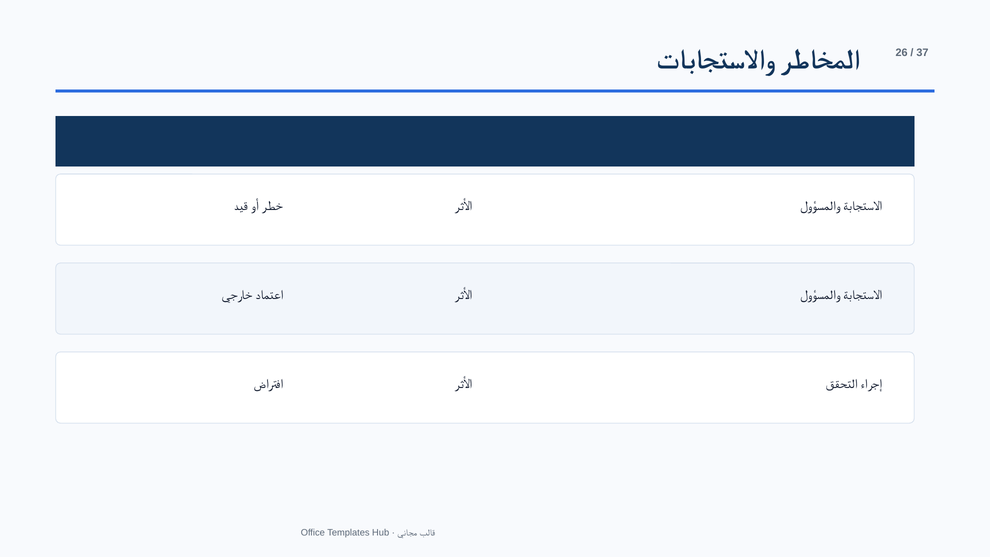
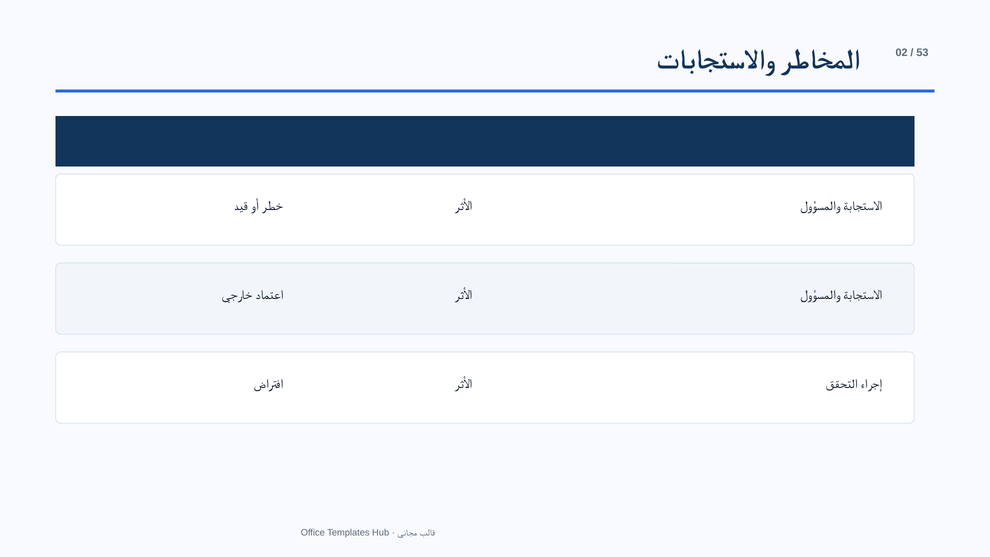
26: 26 -> 02 (902, 53)
37: 37 -> 53 (922, 53)
